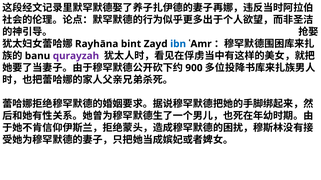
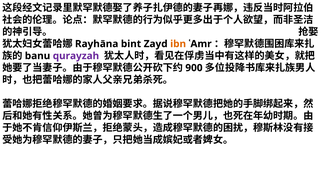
ibn colour: blue -> orange (178, 44)
